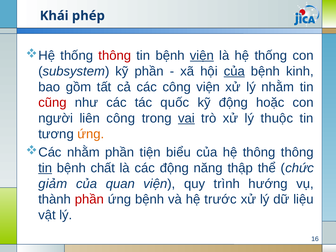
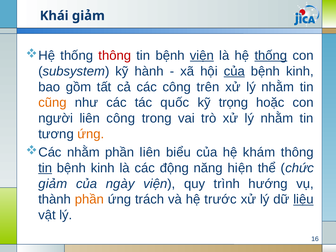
Khái phép: phép -> giảm (88, 16)
thống underline: none -> present (271, 56)
kỹ phần: phần -> hành (149, 71)
công viện: viện -> trên (208, 87)
cũng colour: red -> orange (53, 103)
kỹ động: động -> trọng (233, 103)
vai underline: present -> none (186, 118)
trò xử lý thuộc: thuộc -> nhằm (277, 118)
phần tiện: tiện -> liên (150, 152)
hệ thông: thông -> khám (259, 152)
chất: chất -> kinh (103, 168)
thập: thập -> hiện (240, 168)
quan: quan -> ngày (120, 184)
phần colour: red -> orange (89, 199)
ứng bệnh: bệnh -> trách (150, 199)
liệu underline: none -> present (303, 199)
